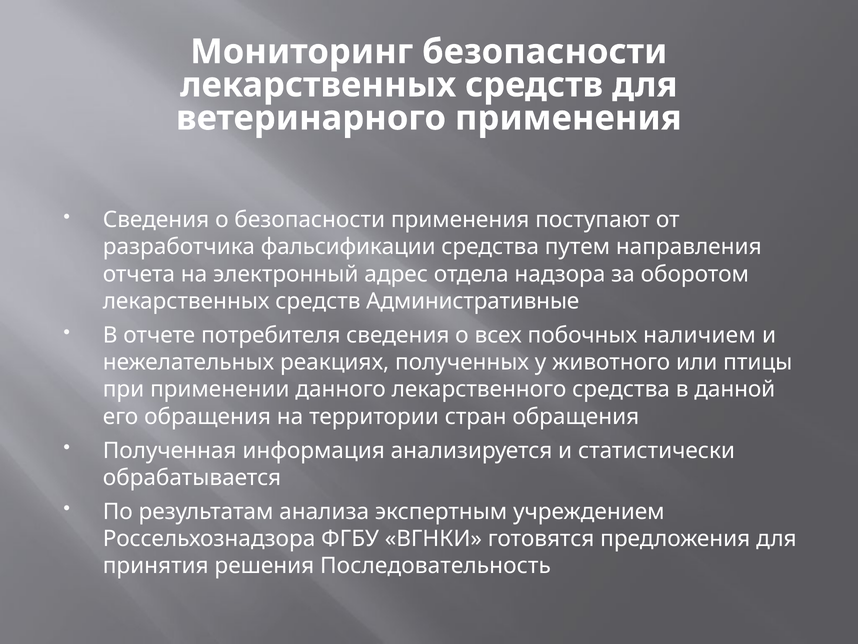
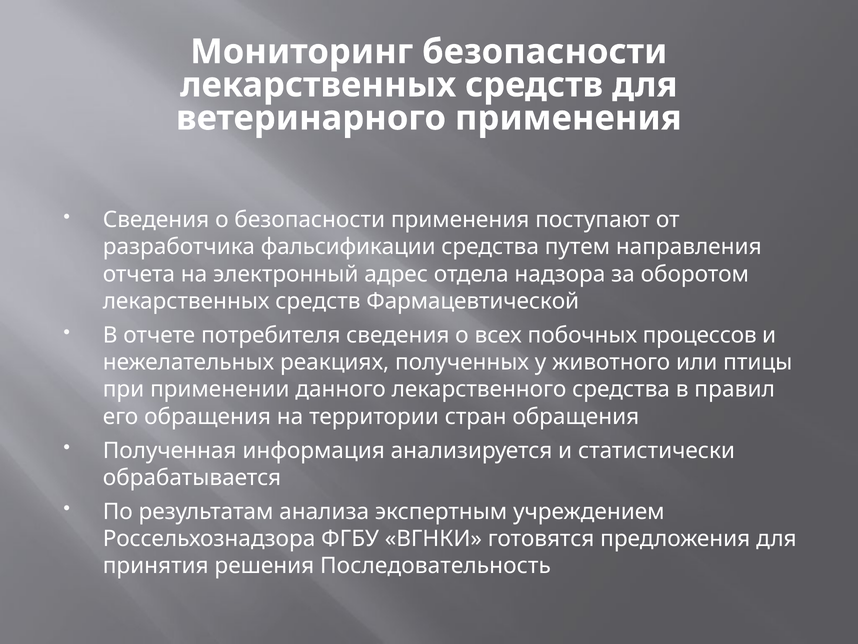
Административные: Административные -> Фармацевтической (473, 301)
наличием: наличием -> процессов (700, 335)
данной: данной -> правил (735, 389)
